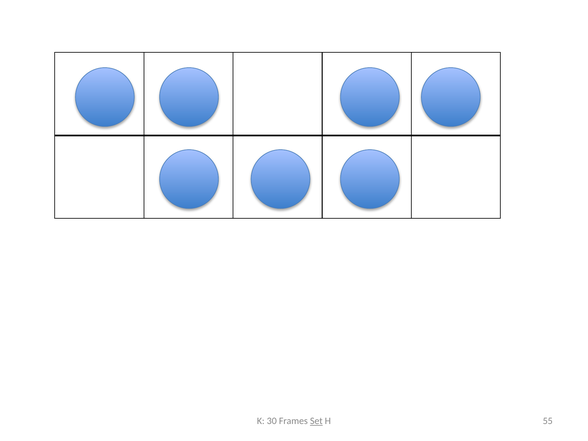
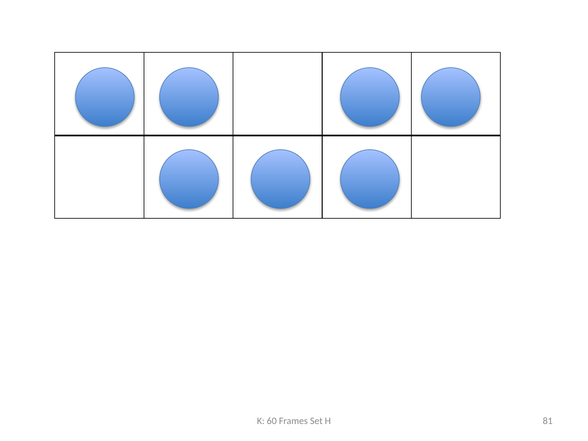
30: 30 -> 60 (272, 421)
Set underline: present -> none (316, 421)
55: 55 -> 81 (548, 421)
